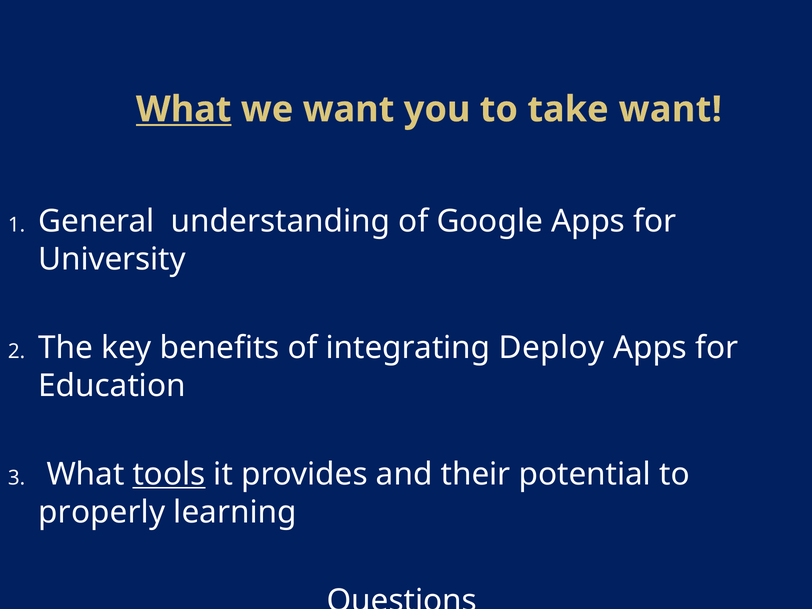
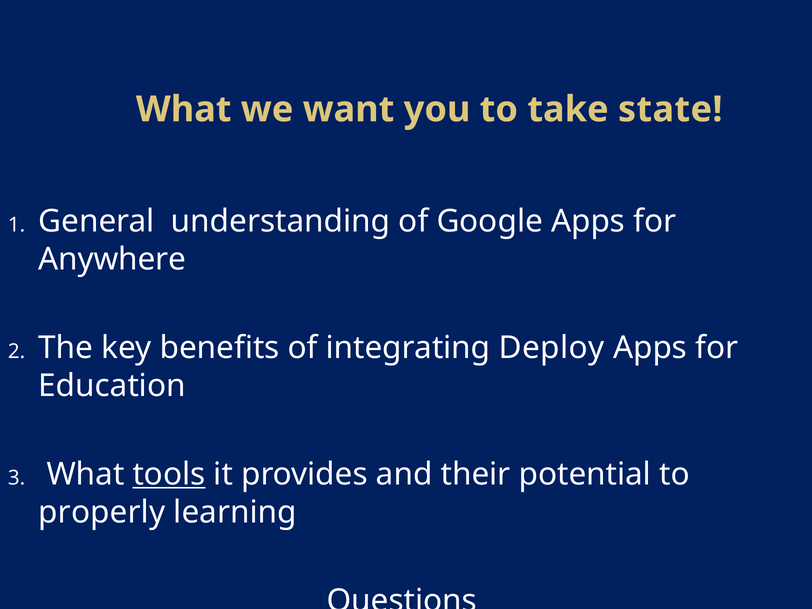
What underline: present -> none (184, 109)
take want: want -> state (670, 109)
University: University -> Anywhere (112, 259)
